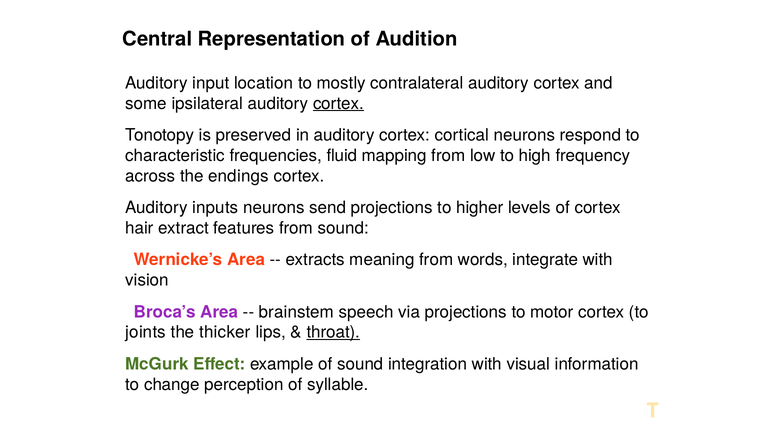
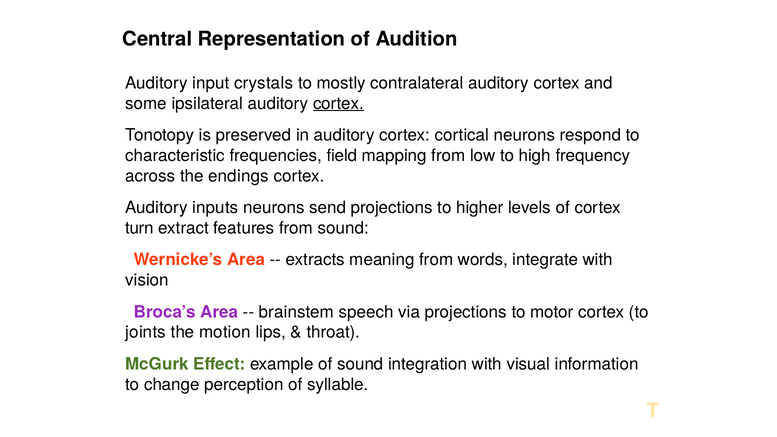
location: location -> crystals (264, 83)
fluid: fluid -> field (342, 156)
hair: hair -> turn (140, 228)
thicker: thicker -> motion (225, 332)
throat underline: present -> none (333, 332)
